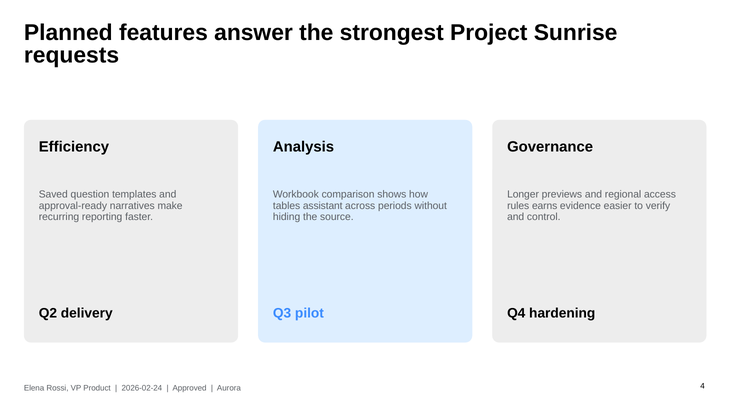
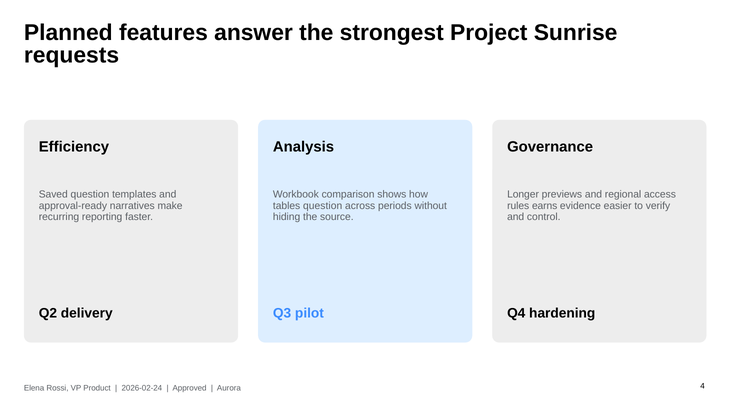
tables assistant: assistant -> question (323, 206)
